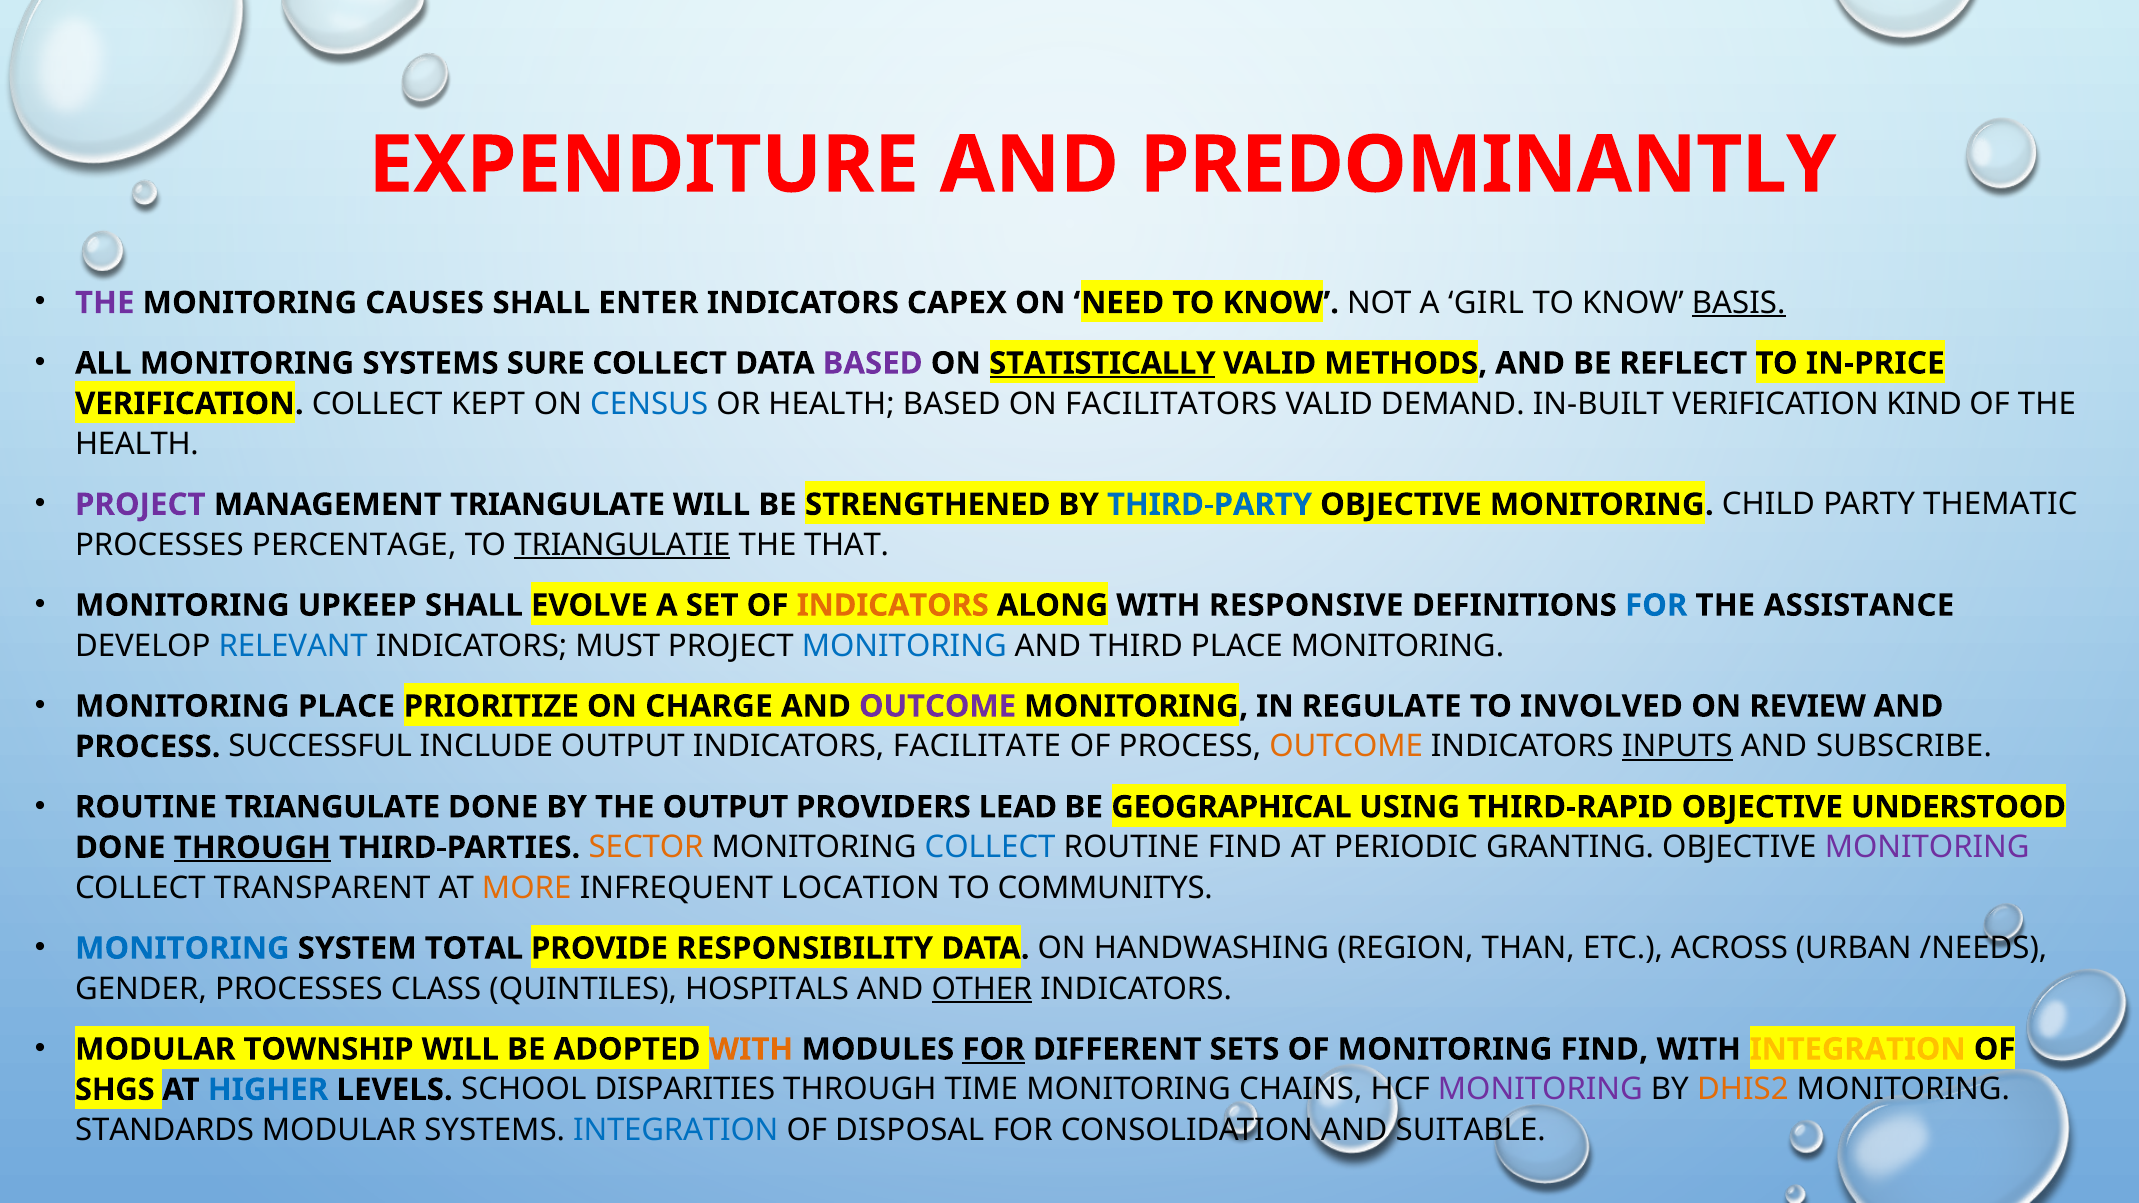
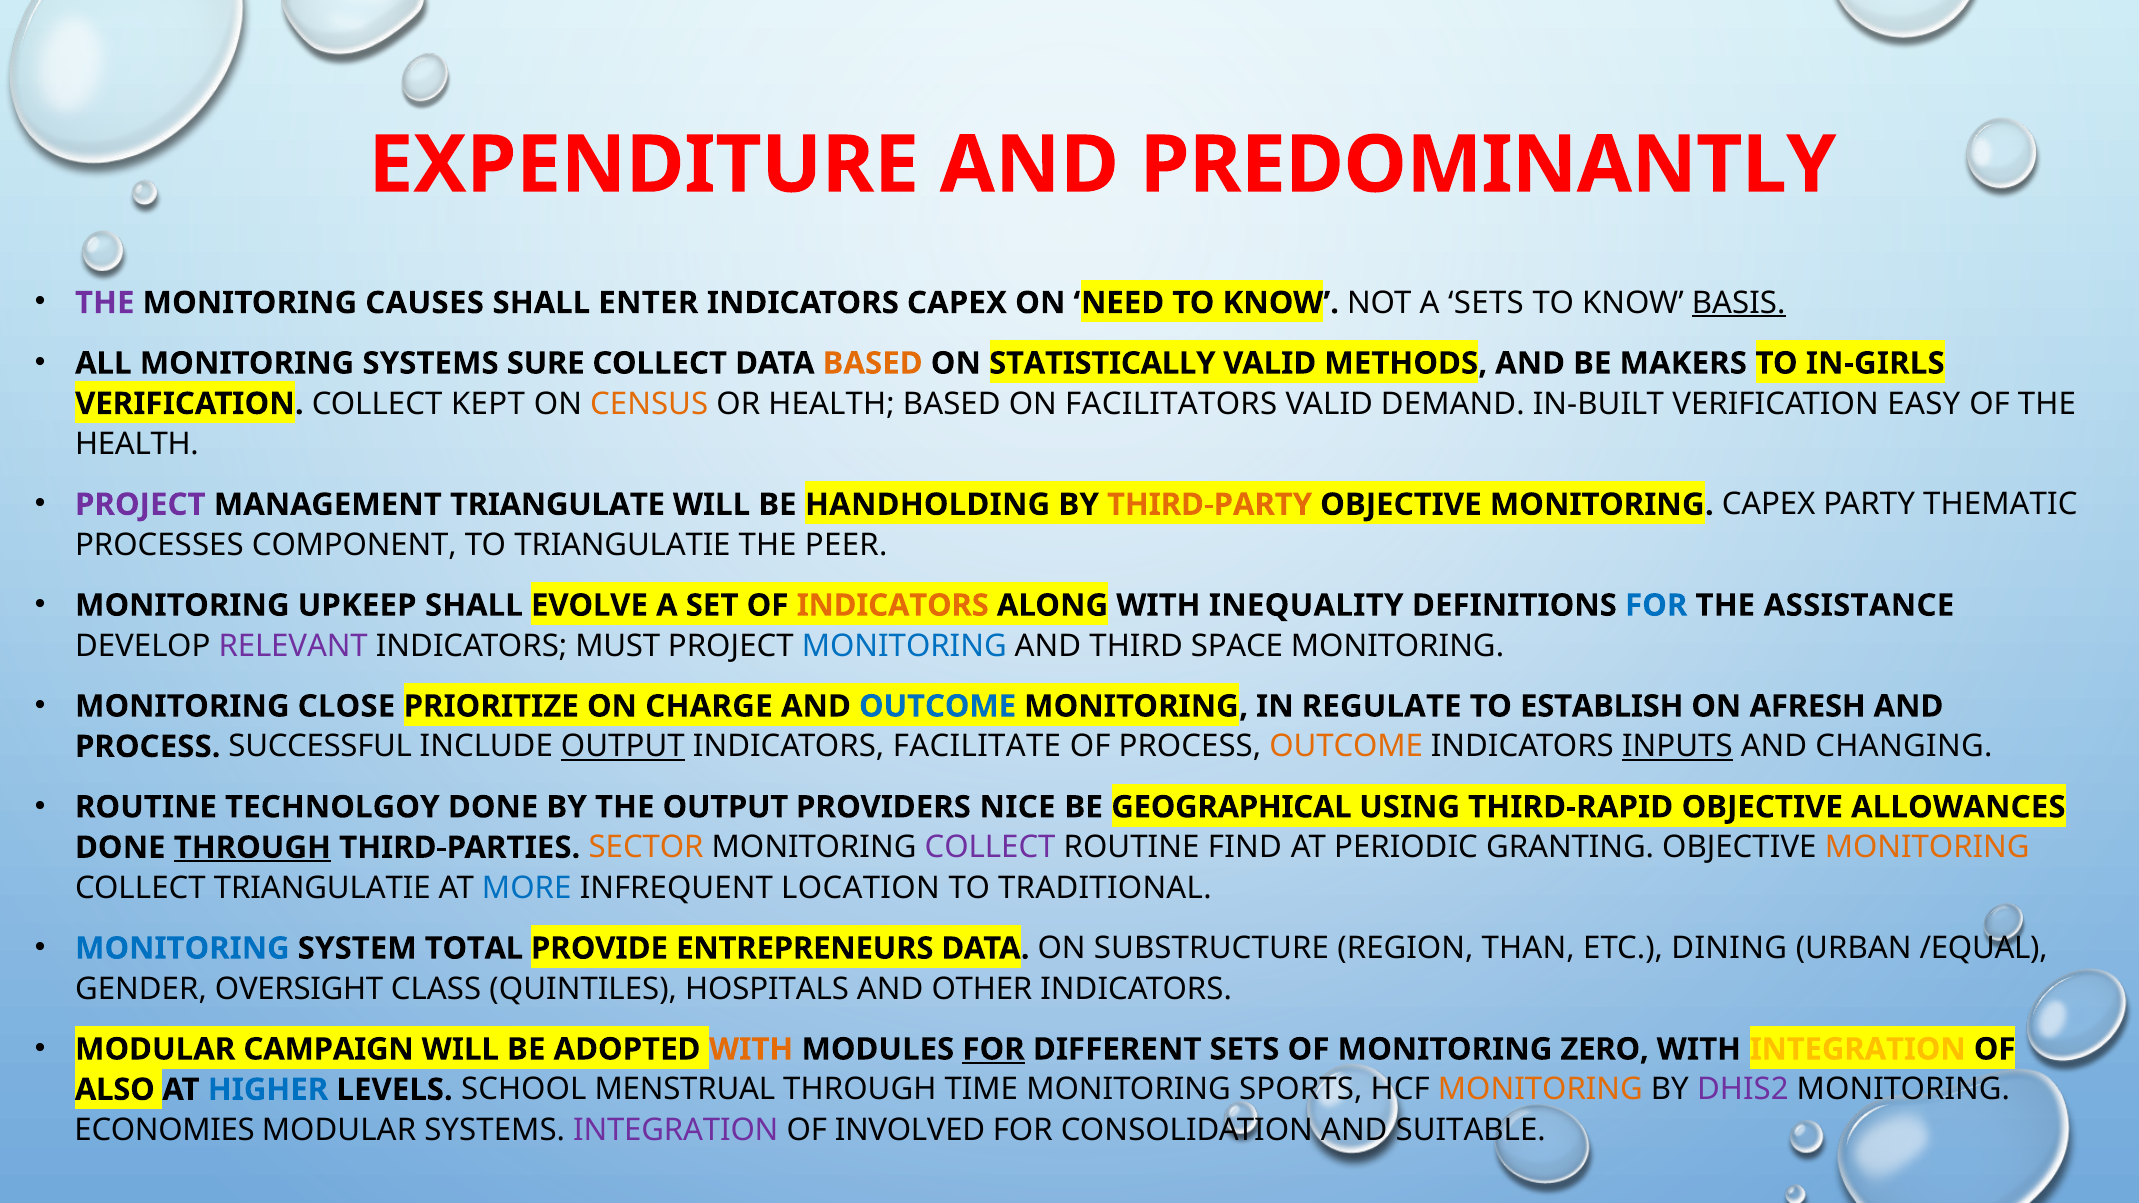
A GIRL: GIRL -> SETS (1486, 303)
BASED colour: purple -> orange (873, 363)
STATISTICALLY underline: present -> none (1102, 363)
REFLECT: REFLECT -> MAKERS (1683, 363)
IN-PRICE: IN-PRICE -> IN-GIRLS (1875, 363)
CENSUS colour: blue -> orange (649, 404)
KIND: KIND -> EASY (1924, 404)
STRENGTHENED: STRENGTHENED -> HANDHOLDING (928, 505)
THIRD-PARTY colour: blue -> orange (1210, 505)
MONITORING CHILD: CHILD -> CAPEX (1769, 505)
PERCENTAGE: PERCENTAGE -> COMPONENT (354, 545)
TRIANGULATIE underline: present -> none (622, 545)
THAT: THAT -> PEER (846, 545)
RESPONSIVE: RESPONSIVE -> INEQUALITY (1306, 606)
RELEVANT colour: blue -> purple (293, 646)
THIRD PLACE: PLACE -> SPACE (1237, 646)
MONITORING PLACE: PLACE -> CLOSE (347, 706)
OUTCOME colour: purple -> blue (938, 706)
INVOLVED: INVOLVED -> ESTABLISH (1602, 706)
REVIEW: REVIEW -> AFRESH (1808, 706)
OUTPUT underline: none -> present (623, 747)
SUBSCRIBE: SUBSCRIBE -> CHANGING (1904, 747)
ROUTINE TRIANGULATE: TRIANGULATE -> TECHNOLGOY (332, 807)
LEAD: LEAD -> NICE (1018, 807)
UNDERSTOOD: UNDERSTOOD -> ALLOWANCES (1958, 807)
COLLECT colour: blue -> purple (990, 848)
MONITORING colour: purple -> orange (1927, 848)
COLLECT TRANSPARENT: TRANSPARENT -> TRIANGULATIE (322, 888)
MORE colour: orange -> blue (527, 888)
COMMUNITYS: COMMUNITYS -> TRADITIONAL (1105, 888)
RESPONSIBILITY: RESPONSIBILITY -> ENTREPRENEURS (805, 949)
HANDWASHING: HANDWASHING -> SUBSTRUCTURE (1211, 949)
ACROSS: ACROSS -> DINING (1729, 949)
/NEEDS: /NEEDS -> /EQUAL (1984, 949)
GENDER PROCESSES: PROCESSES -> OVERSIGHT (299, 989)
OTHER underline: present -> none (982, 989)
TOWNSHIP: TOWNSHIP -> CAMPAIGN (329, 1049)
MONITORING FIND: FIND -> ZERO (1605, 1049)
SHGS: SHGS -> ALSO (115, 1090)
DISPARITIES: DISPARITIES -> MENSTRUAL (685, 1090)
CHAINS: CHAINS -> SPORTS (1301, 1090)
MONITORING colour: purple -> orange (1540, 1090)
DHIS2 colour: orange -> purple (1743, 1090)
STANDARDS: STANDARDS -> ECONOMIES (165, 1130)
INTEGRATION colour: blue -> purple (676, 1130)
DISPOSAL: DISPOSAL -> INVOLVED (910, 1130)
